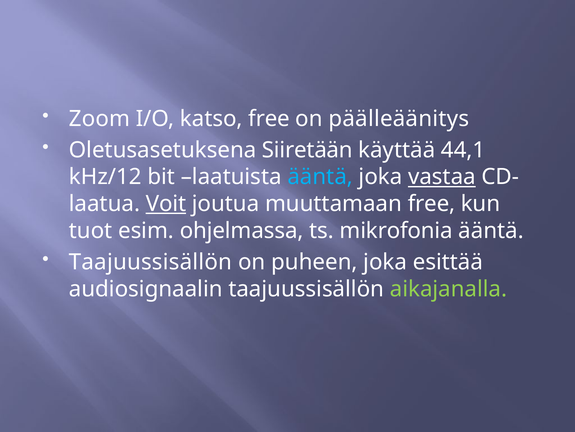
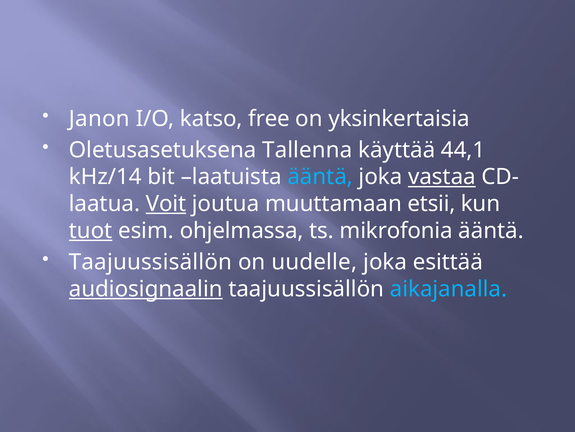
Zoom: Zoom -> Janon (99, 118)
päälleäänitys: päälleäänitys -> yksinkertaisia (399, 118)
Siiretään: Siiretään -> Tallenna (307, 150)
kHz/12: kHz/12 -> kHz/14 (105, 177)
muuttamaan free: free -> etsii (431, 203)
tuot underline: none -> present (91, 230)
puheen: puheen -> uudelle (314, 262)
audiosignaalin underline: none -> present (146, 288)
aikajanalla colour: light green -> light blue (448, 288)
